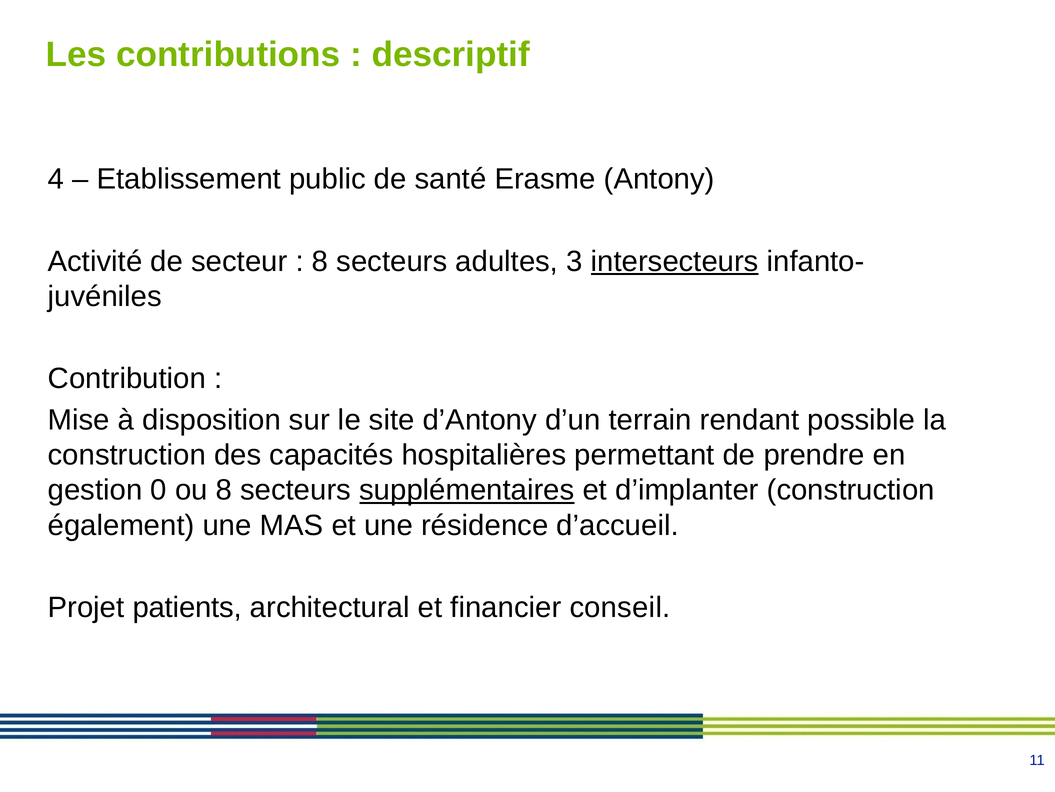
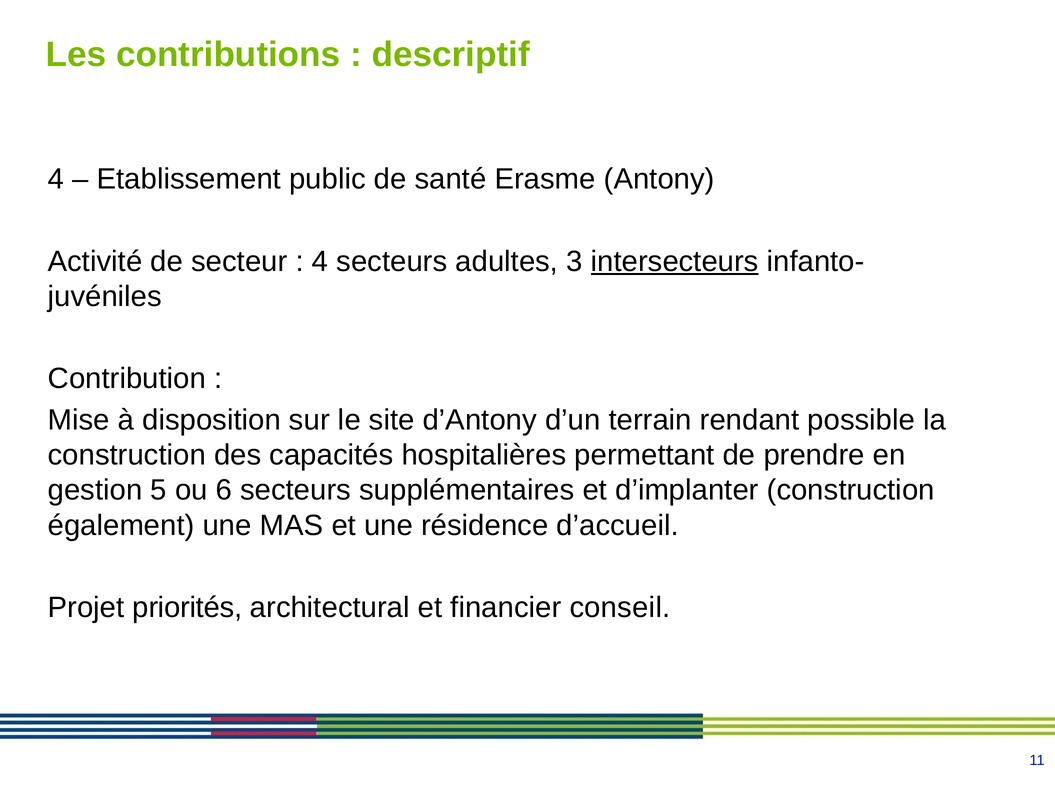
8: 8 -> 4 (320, 261)
0: 0 -> 5 (159, 490)
ou 8: 8 -> 6 (224, 490)
supplémentaires underline: present -> none (467, 490)
patients: patients -> priorités (187, 607)
